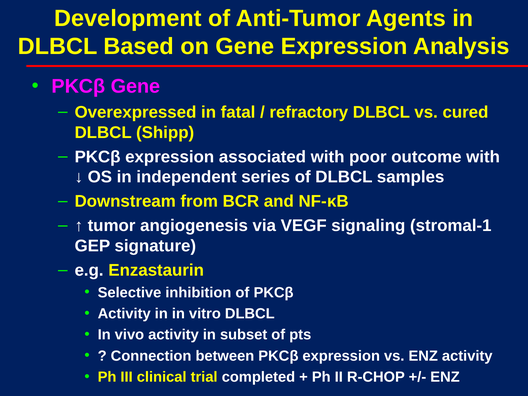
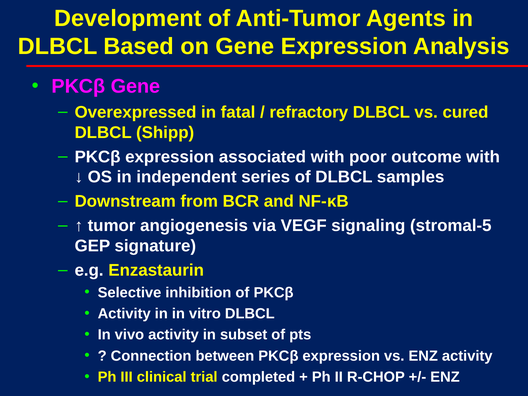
stromal-1: stromal-1 -> stromal-5 (451, 226)
